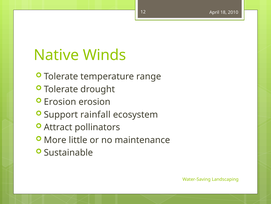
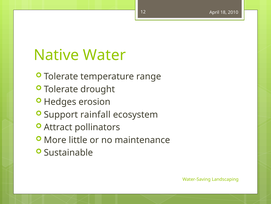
Winds: Winds -> Water (104, 55)
Erosion: Erosion -> Hedges (60, 102)
